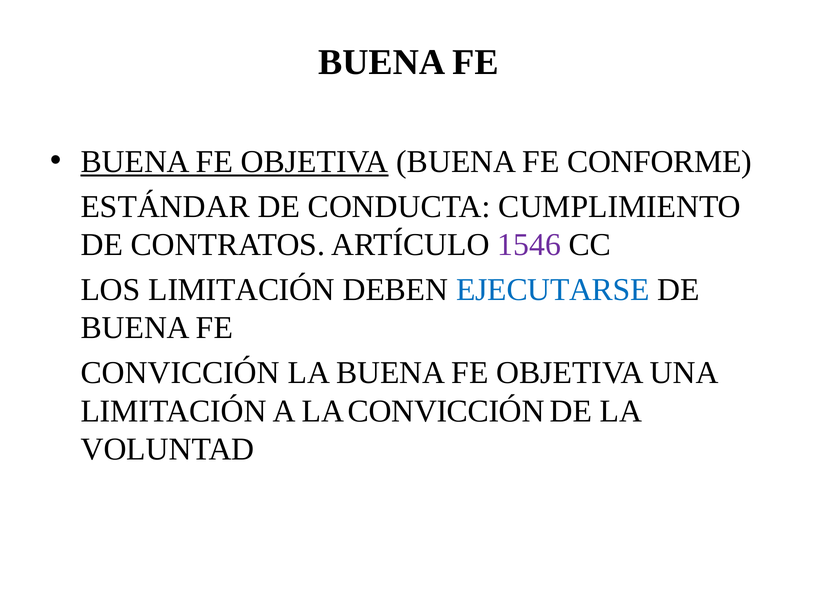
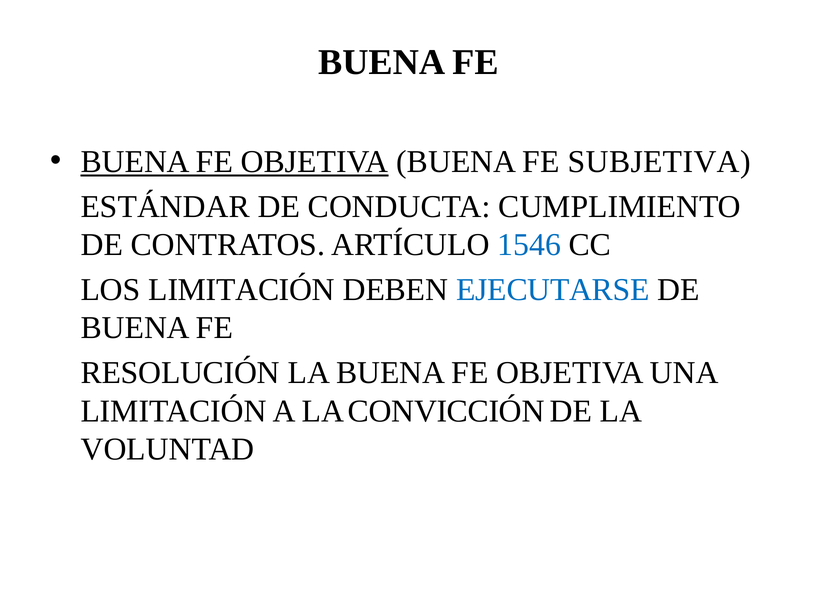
CONFORME: CONFORME -> SUBJETIVA (659, 162)
1546 colour: purple -> blue (529, 245)
CONVICCIÓN: CONVICCIÓN -> RESOLUCIÓN (180, 373)
